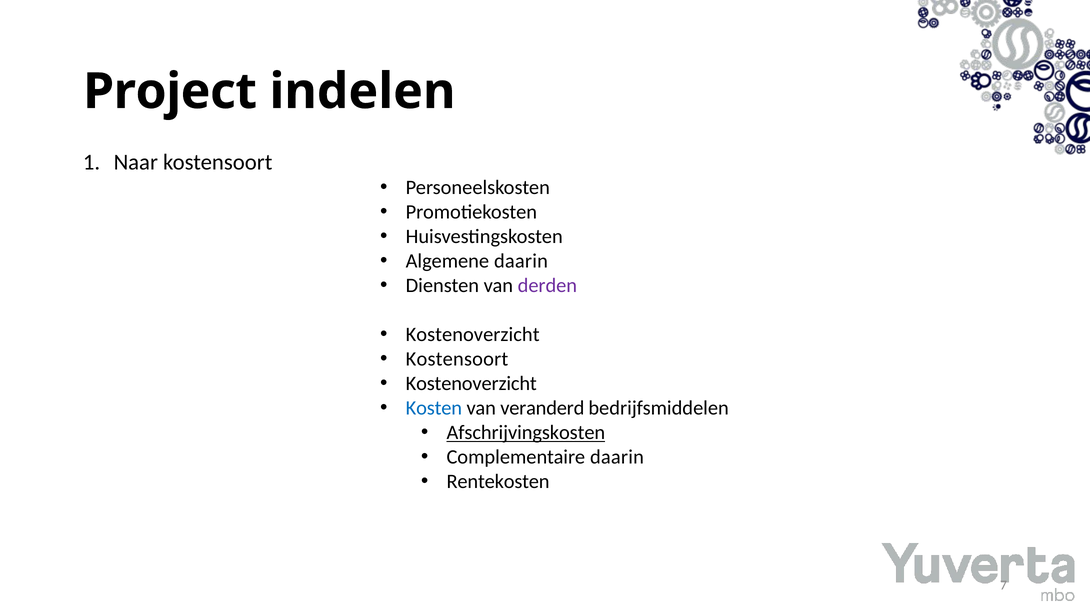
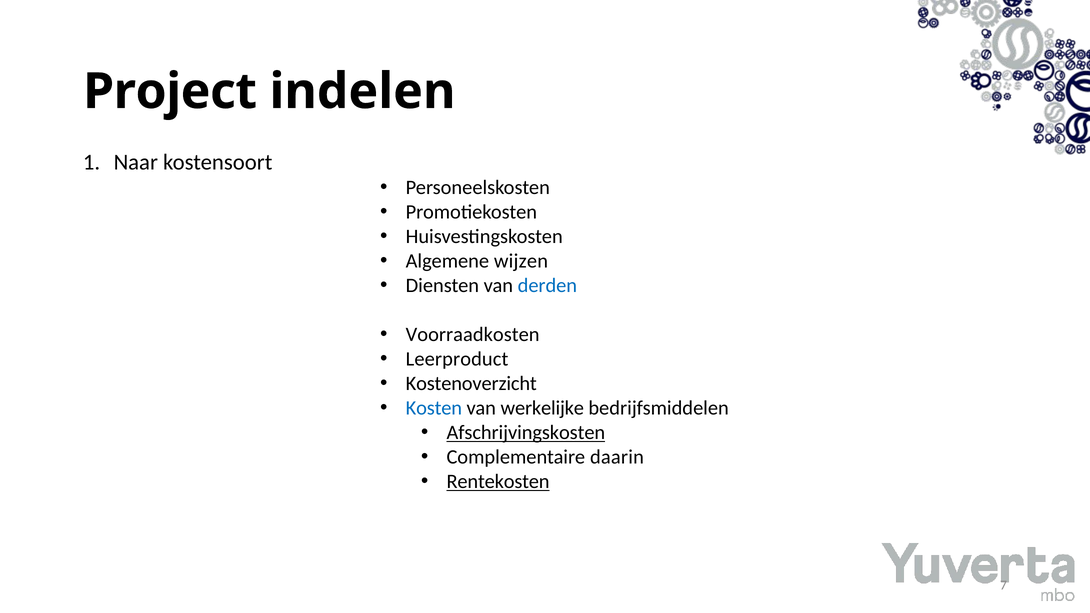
Algemene daarin: daarin -> wijzen (521, 261)
derden colour: purple -> blue (547, 286)
Kostenoverzicht: Kostenoverzicht -> Voorraadkosten (473, 335)
Kostensoort: Kostensoort -> Leerproduct (457, 359)
veranderd: veranderd -> werkelijke (542, 408)
Rentekosten underline: none -> present (498, 482)
